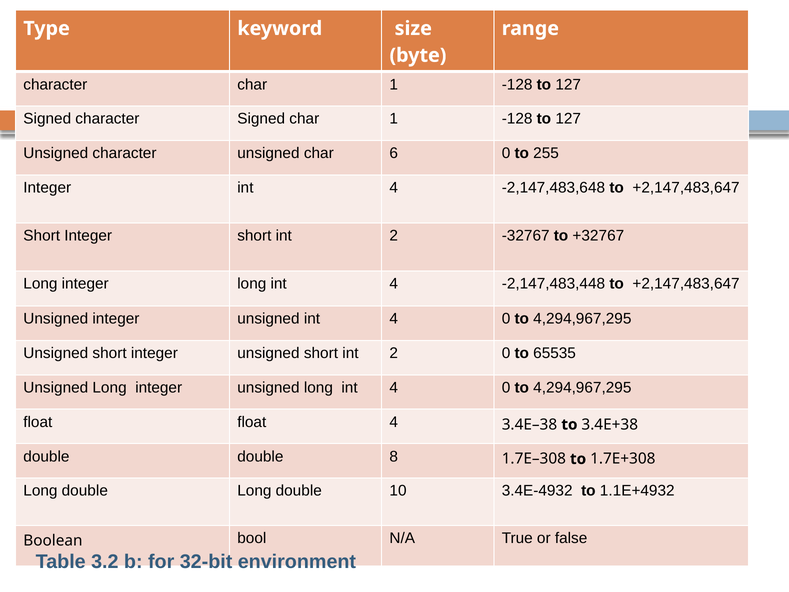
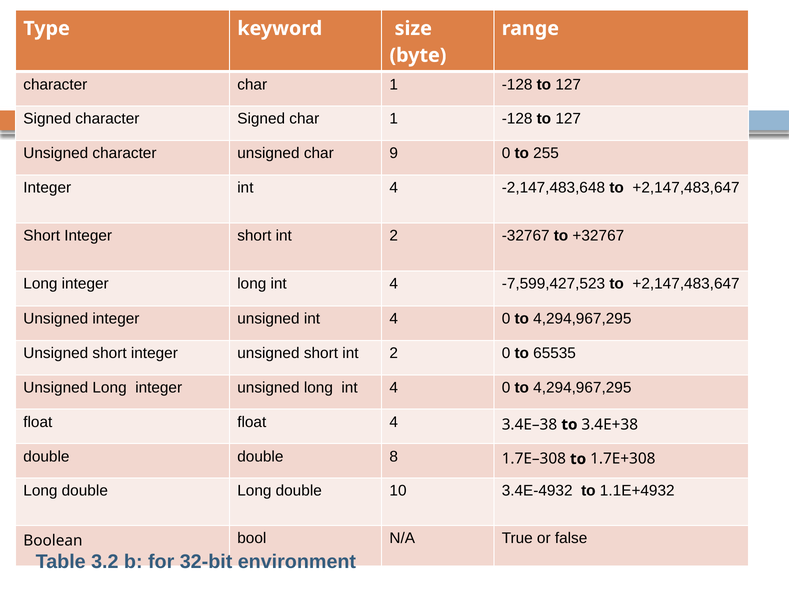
6: 6 -> 9 (394, 153)
-2,147,483,448: -2,147,483,448 -> -7,599,427,523 (553, 284)
